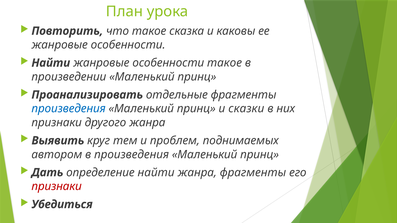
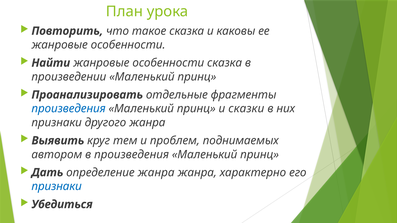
особенности такое: такое -> сказка (225, 63)
определение найти: найти -> жанра (156, 173)
жанра фрагменты: фрагменты -> характерно (253, 173)
признаки colour: red -> blue (57, 187)
